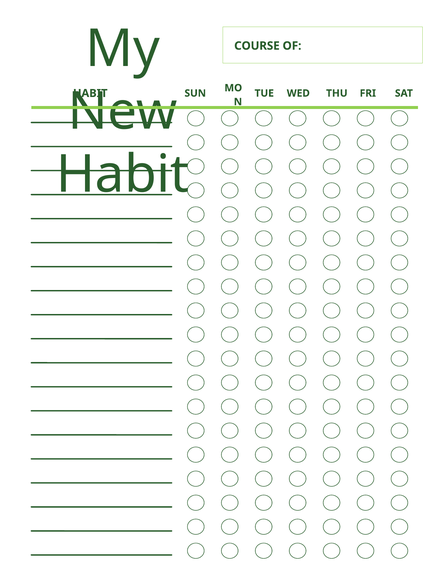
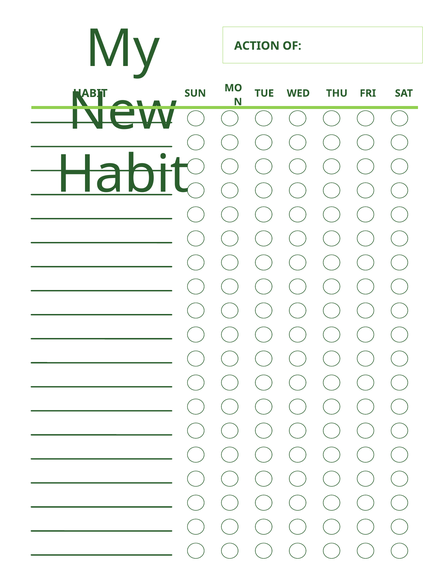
COURSE: COURSE -> ACTION (257, 46)
